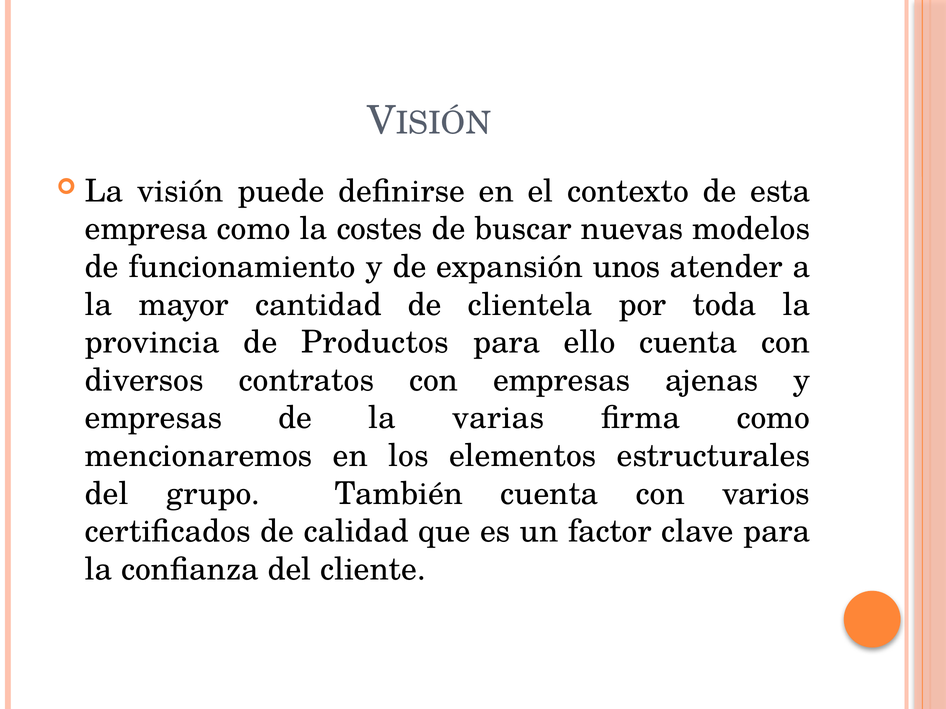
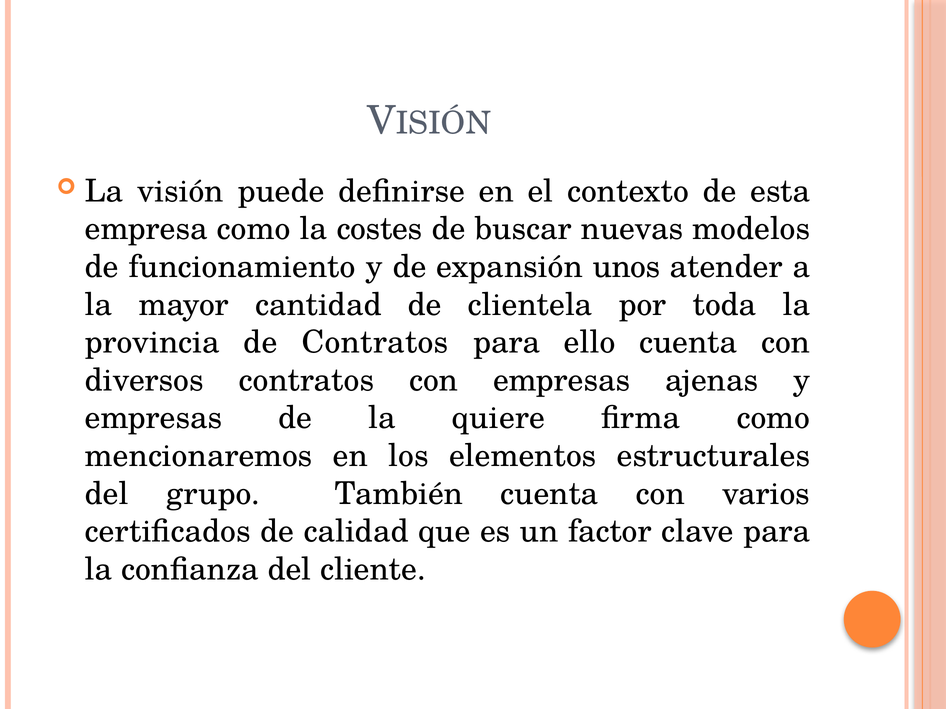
de Productos: Productos -> Contratos (375, 343)
varias: varias -> quiere (498, 418)
